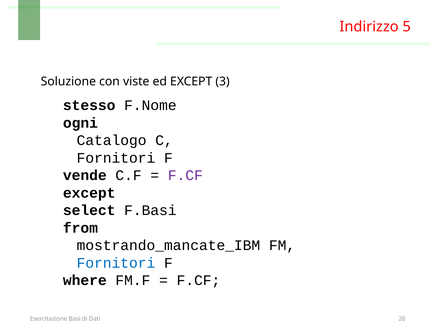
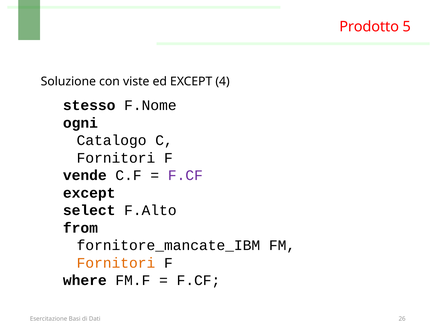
Indirizzo: Indirizzo -> Prodotto (369, 27)
3: 3 -> 4 (223, 81)
F.Basi: F.Basi -> F.Alto (150, 210)
mostrando_mancate_IBM: mostrando_mancate_IBM -> fornitore_mancate_IBM (168, 245)
Fornitori colour: blue -> orange (116, 263)
